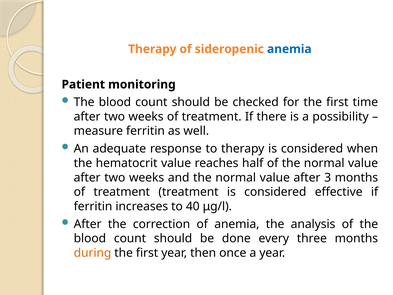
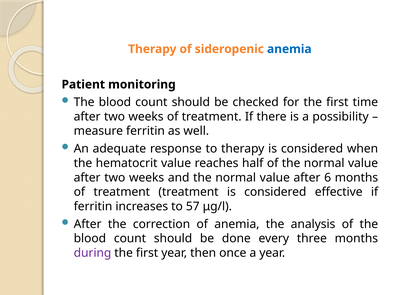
3: 3 -> 6 (328, 177)
40: 40 -> 57 (193, 206)
during colour: orange -> purple (93, 253)
